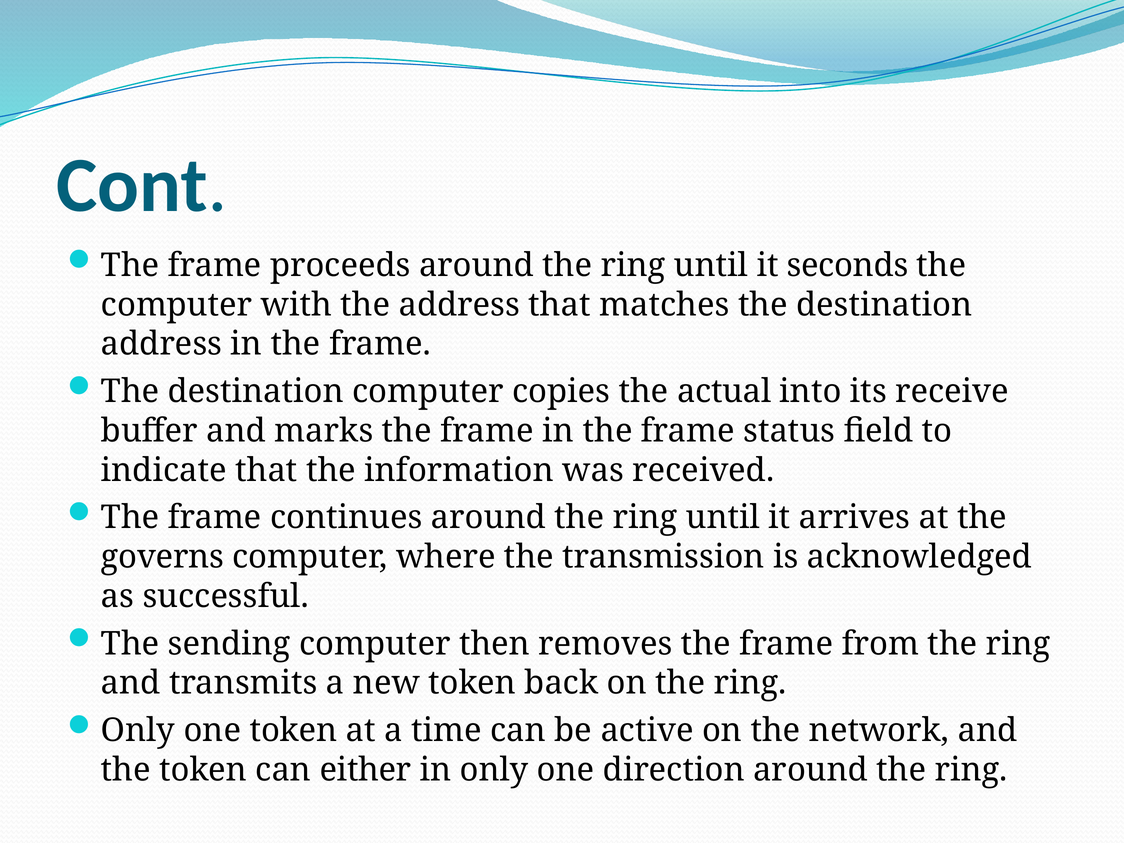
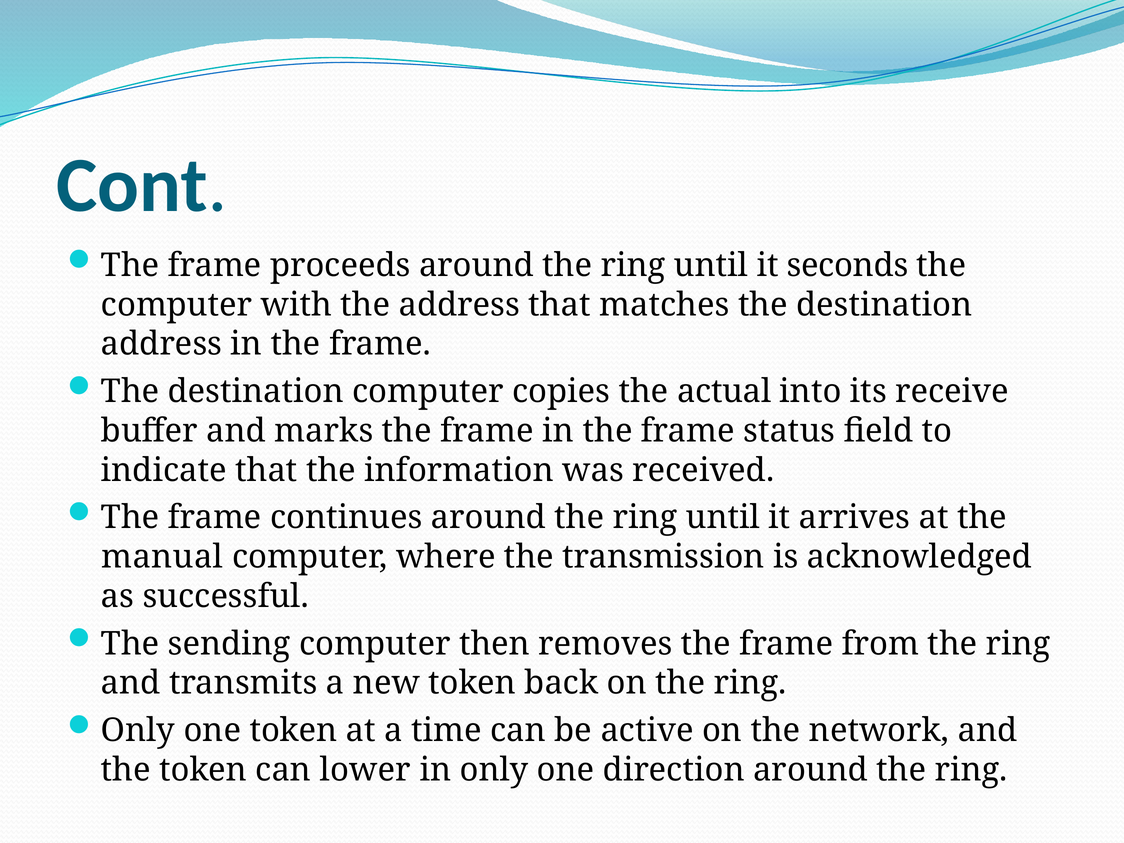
governs: governs -> manual (162, 557)
either: either -> lower (365, 770)
